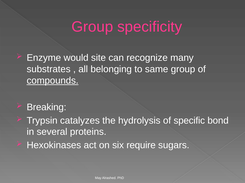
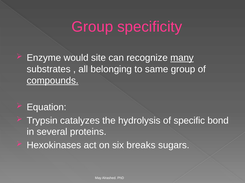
many underline: none -> present (182, 58)
Breaking: Breaking -> Equation (47, 108)
require: require -> breaks (141, 146)
